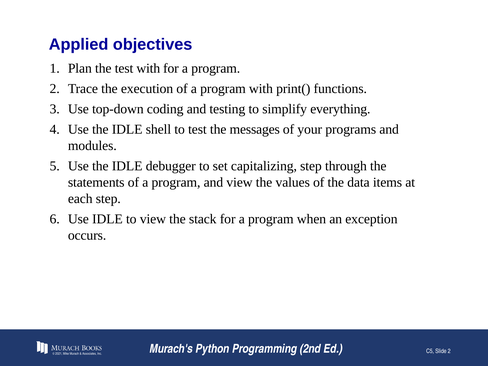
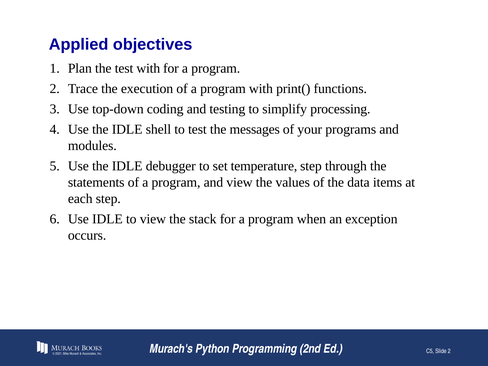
everything: everything -> processing (340, 109)
capitalizing: capitalizing -> temperature (264, 166)
